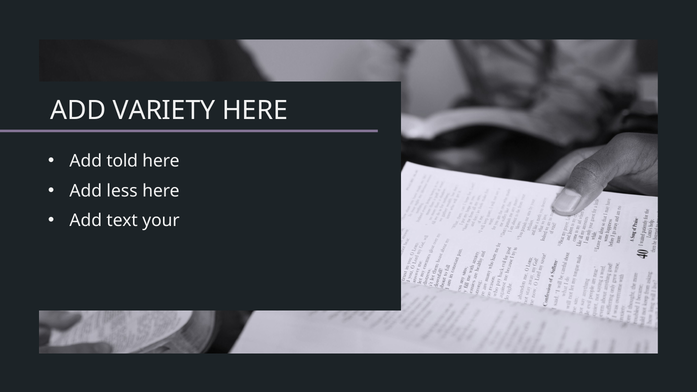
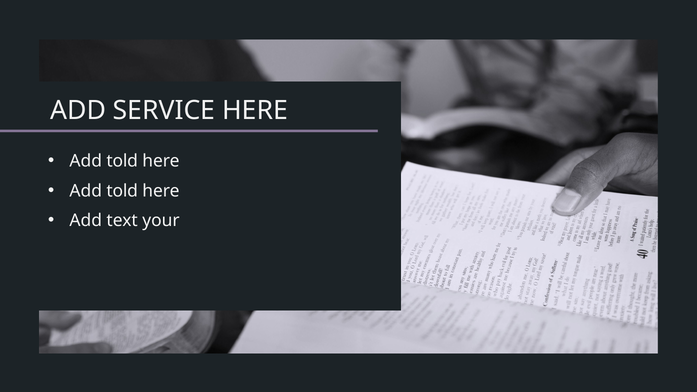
VARIETY: VARIETY -> SERVICE (164, 110)
less: less -> told (122, 191)
